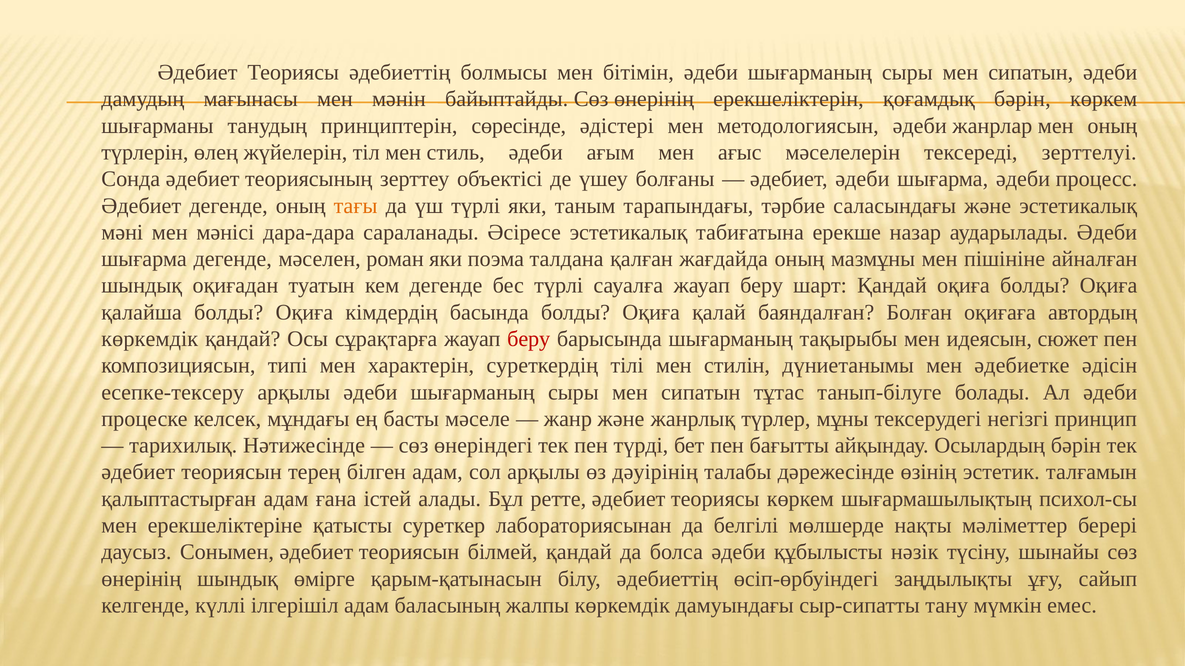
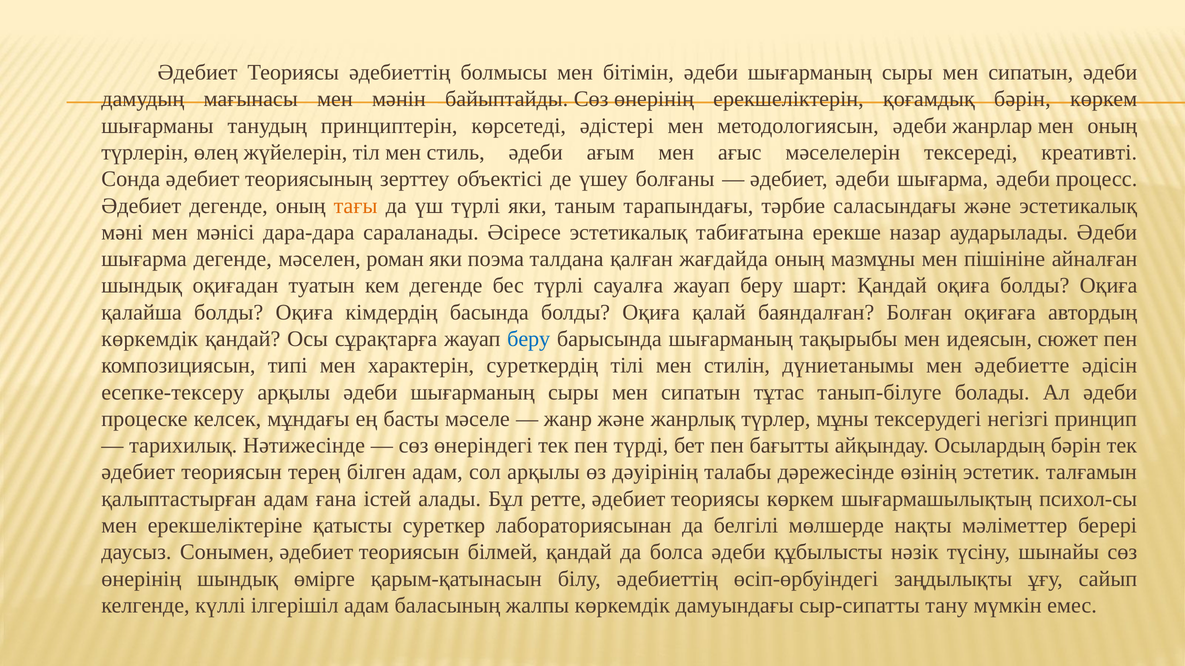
сөресінде: сөресінде -> көрсетеді (519, 126)
зерттелуі: зерттелуі -> креативті (1089, 153)
беру colour: red -> blue (529, 339)
әдебиетке: әдебиетке -> әдебиетте (1022, 366)
